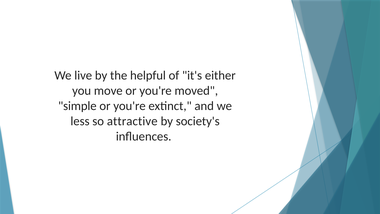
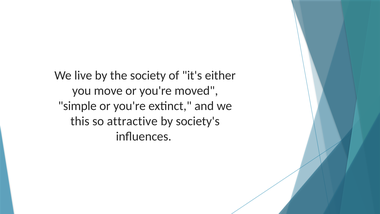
helpful: helpful -> society (148, 75)
less: less -> this (80, 121)
